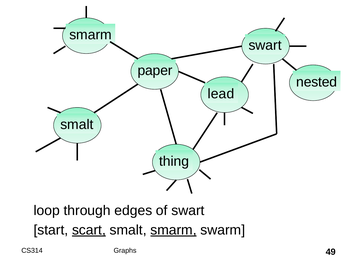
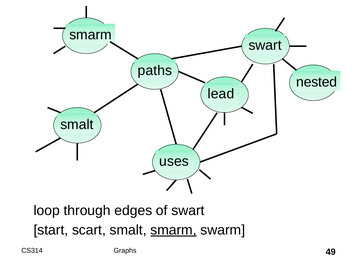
paper: paper -> paths (155, 71)
thing: thing -> uses (174, 161)
scart underline: present -> none (89, 230)
